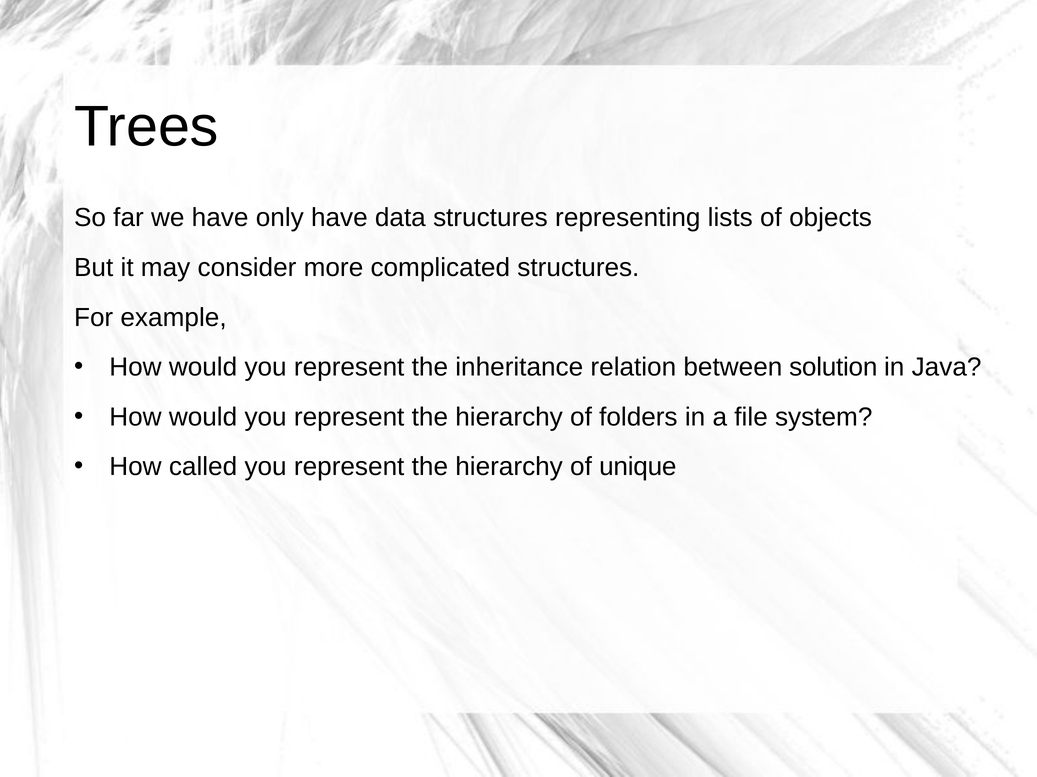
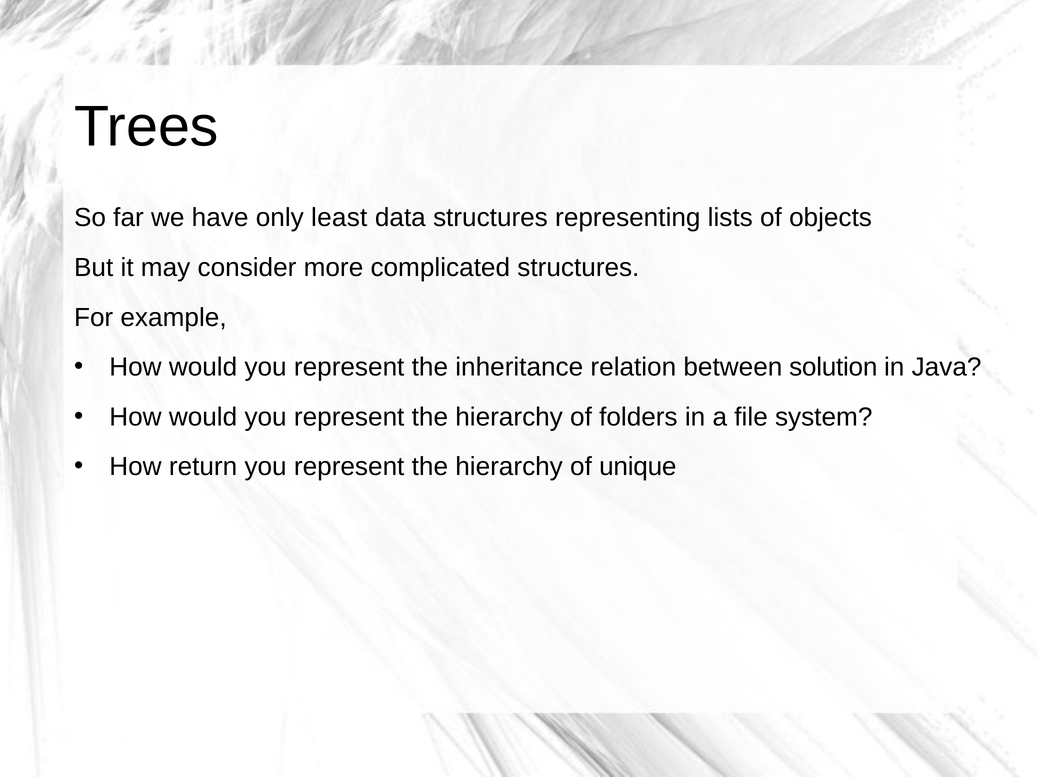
only have: have -> least (339, 218)
called: called -> return (203, 467)
